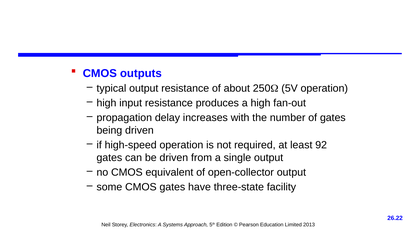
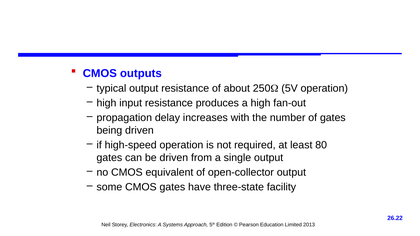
92: 92 -> 80 (321, 145)
